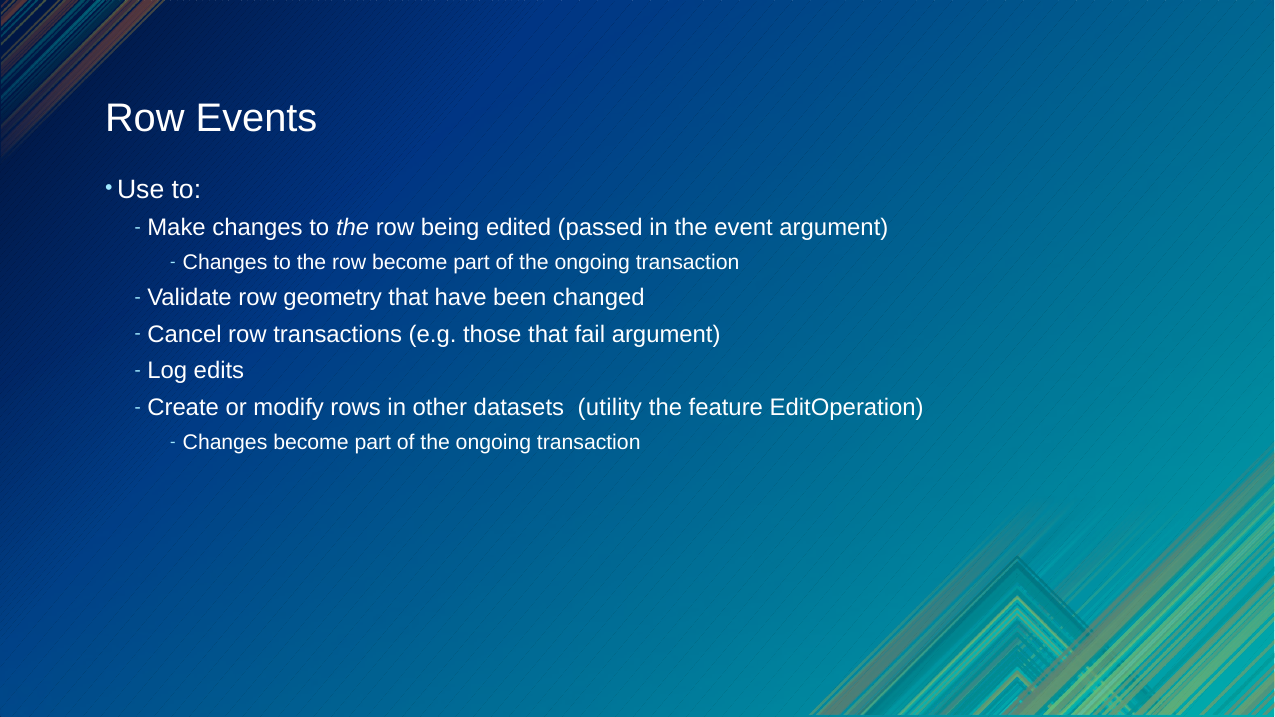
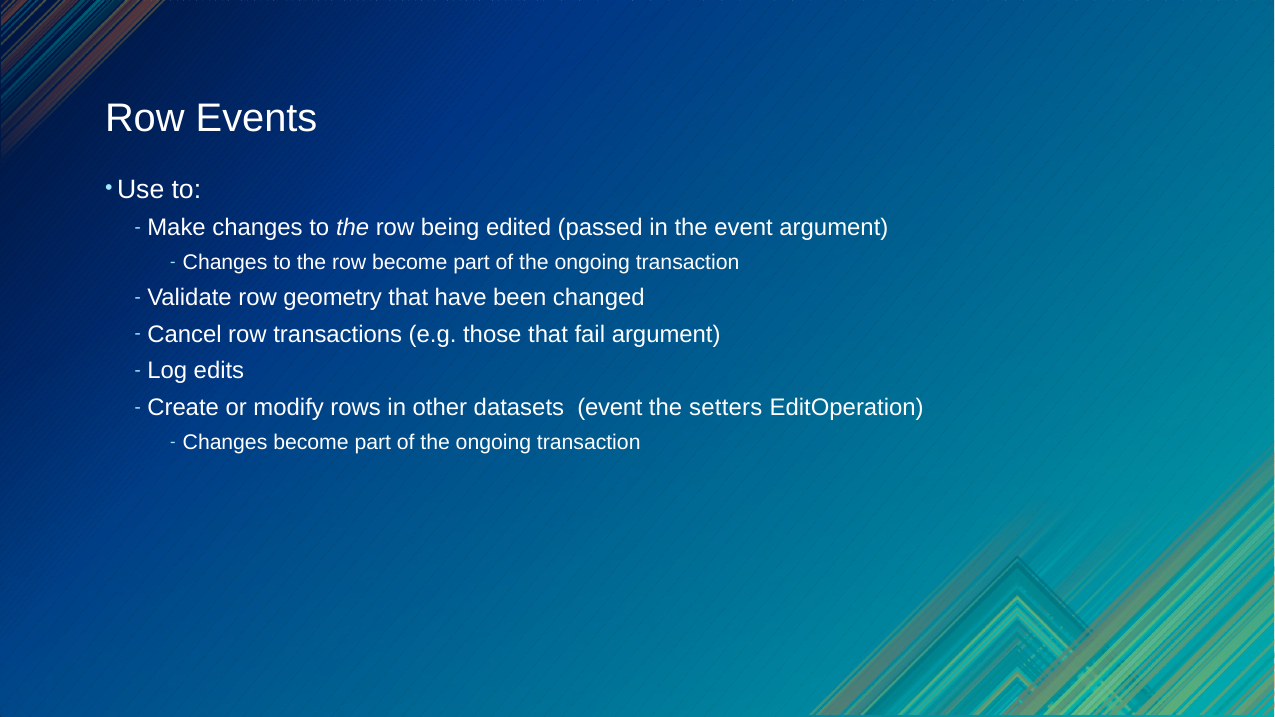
datasets utility: utility -> event (610, 408)
feature: feature -> setters (726, 408)
